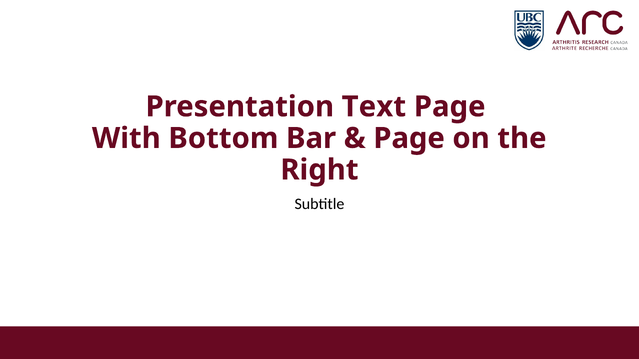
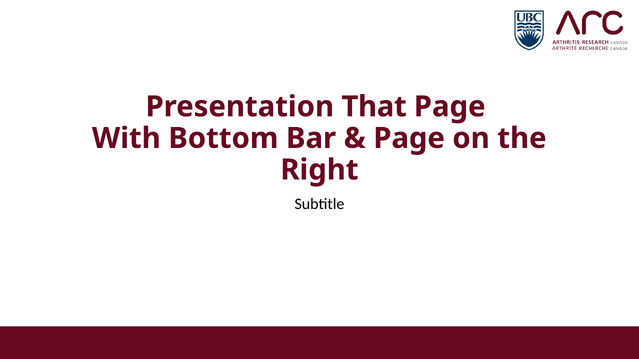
Text: Text -> That (374, 107)
